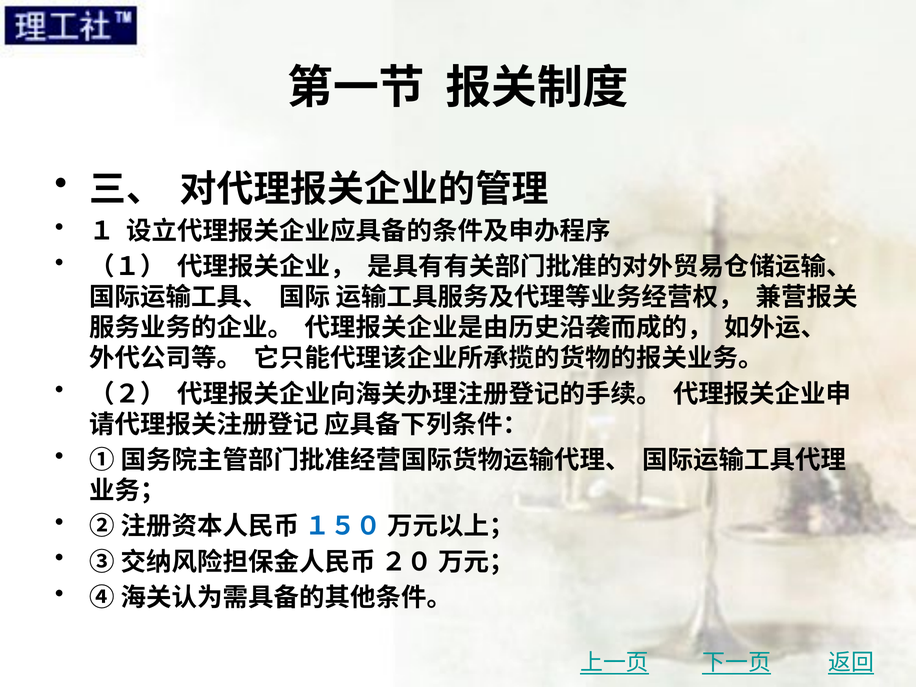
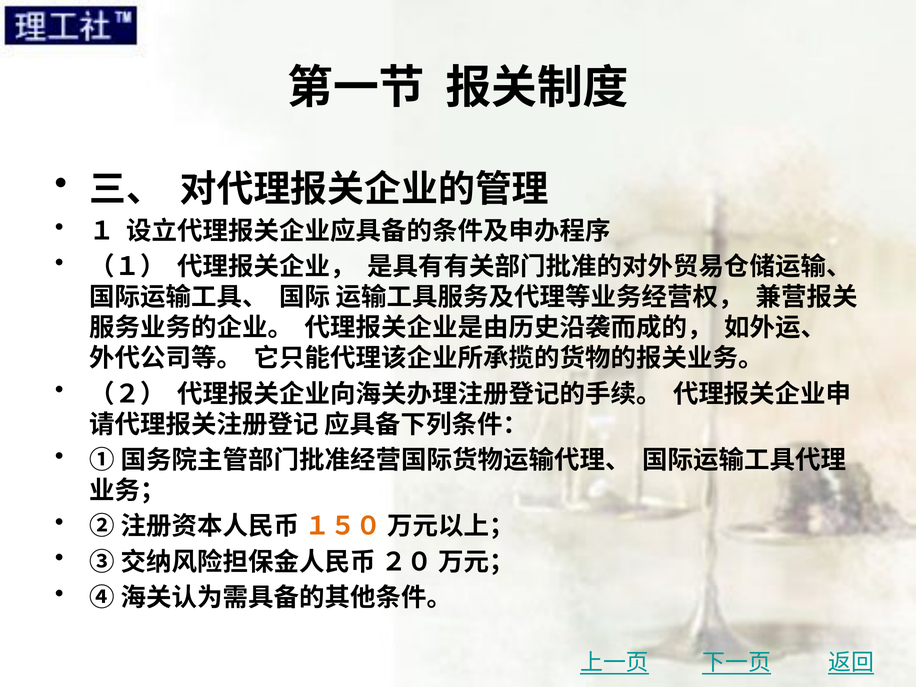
１５０ colour: blue -> orange (343, 527)
